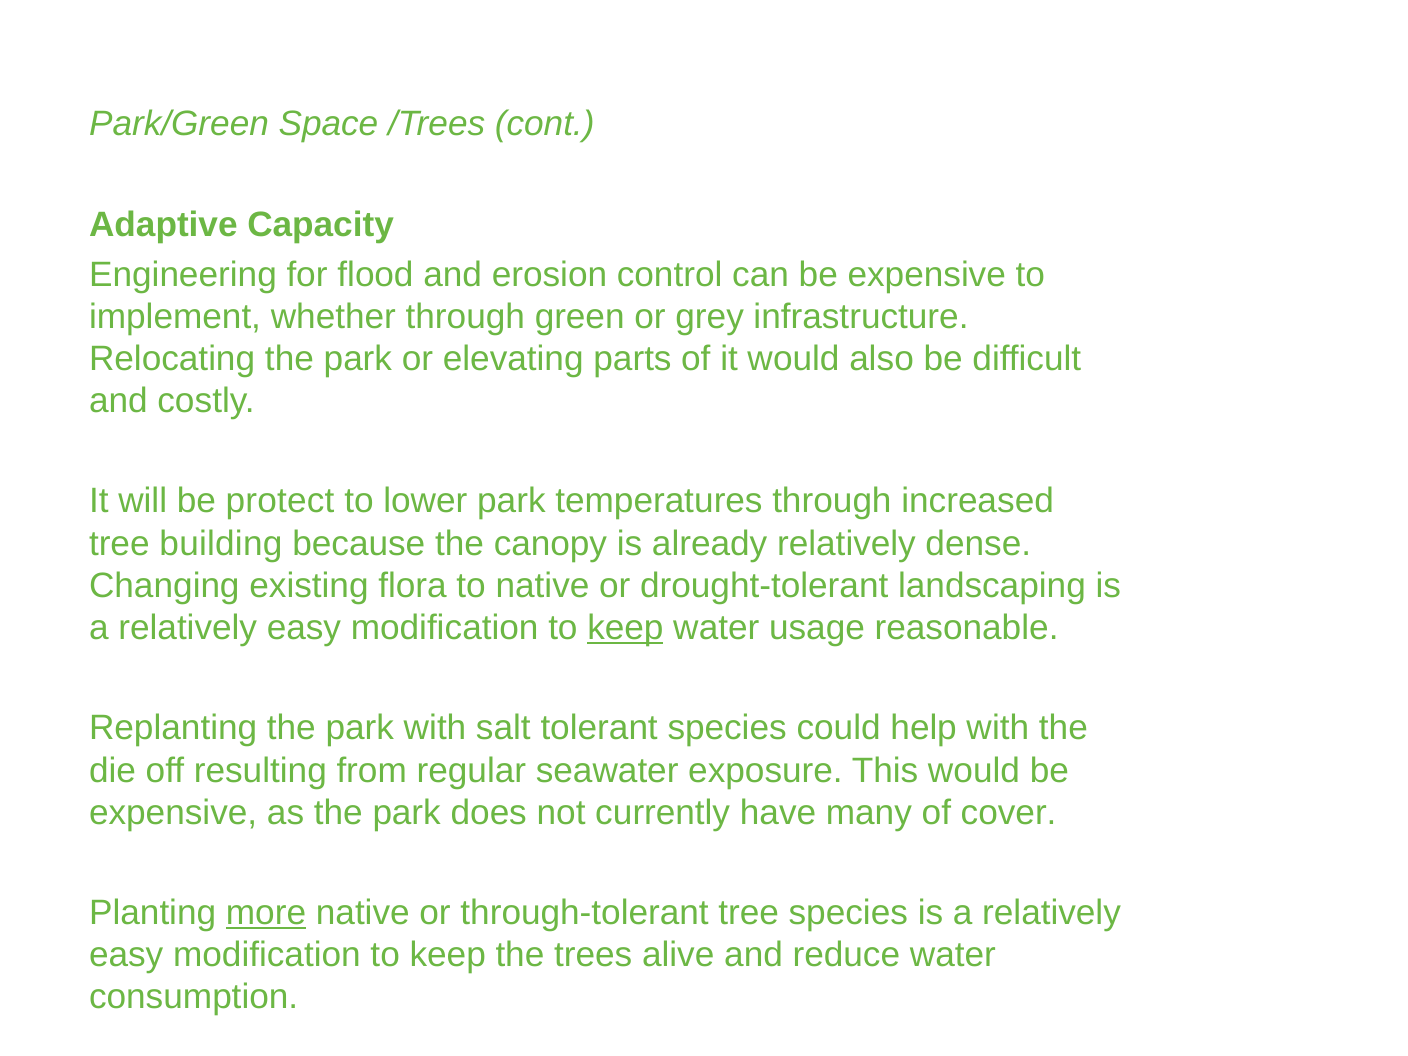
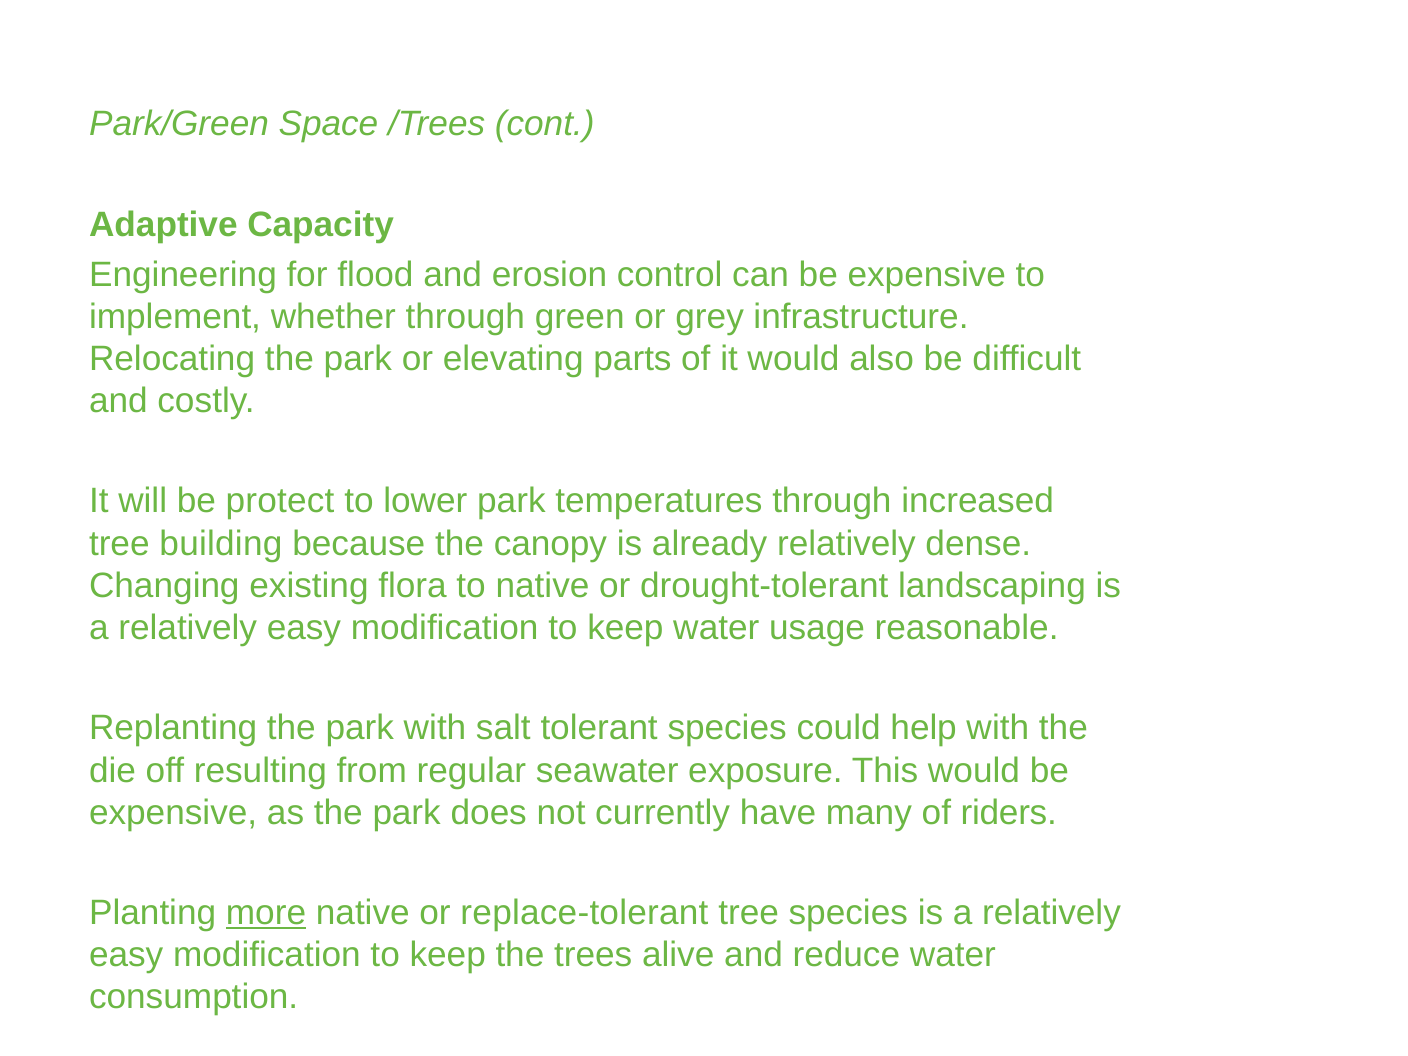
keep underline: present -> none (625, 628)
cover: cover -> riders (1009, 813)
through-tolerant: through-tolerant -> replace-tolerant (584, 913)
